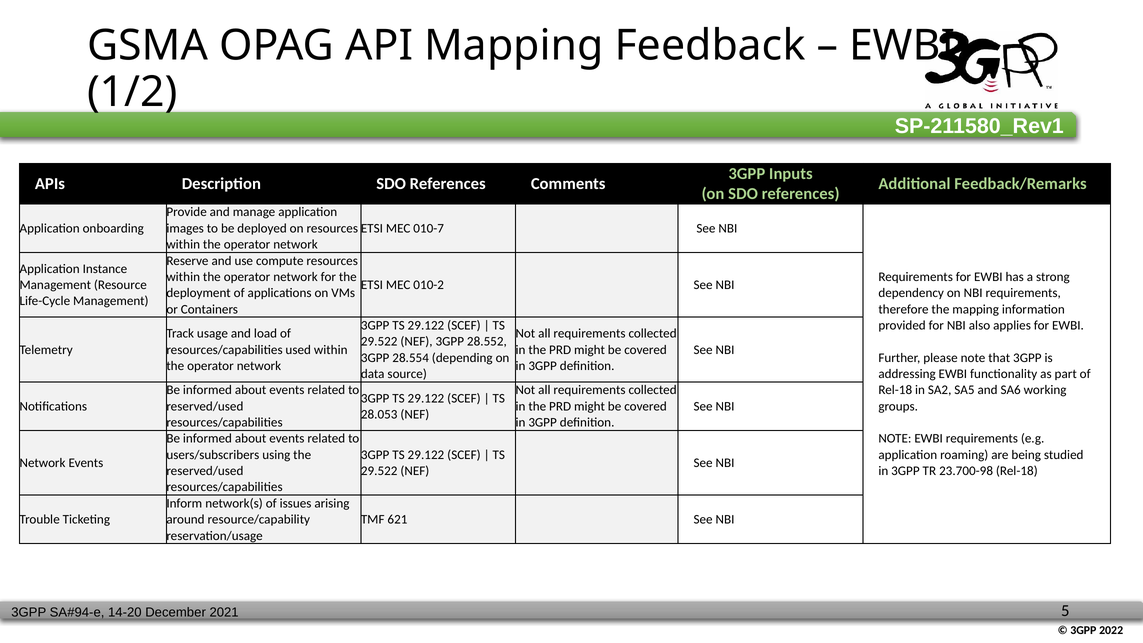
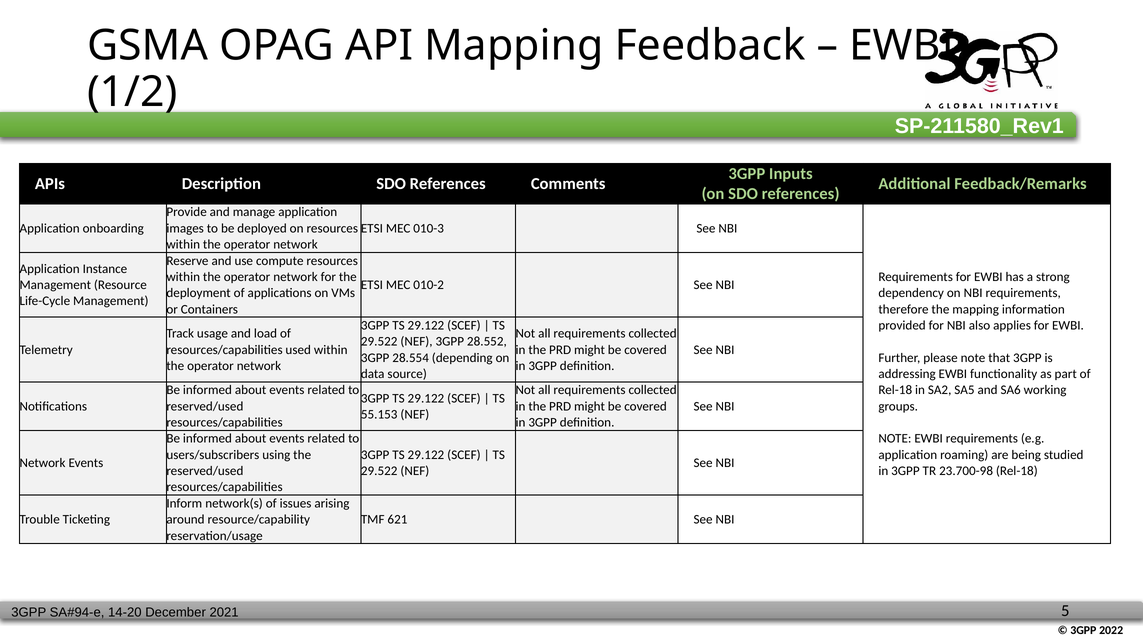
010-7: 010-7 -> 010-3 (429, 228)
28.053: 28.053 -> 55.153 (379, 414)
